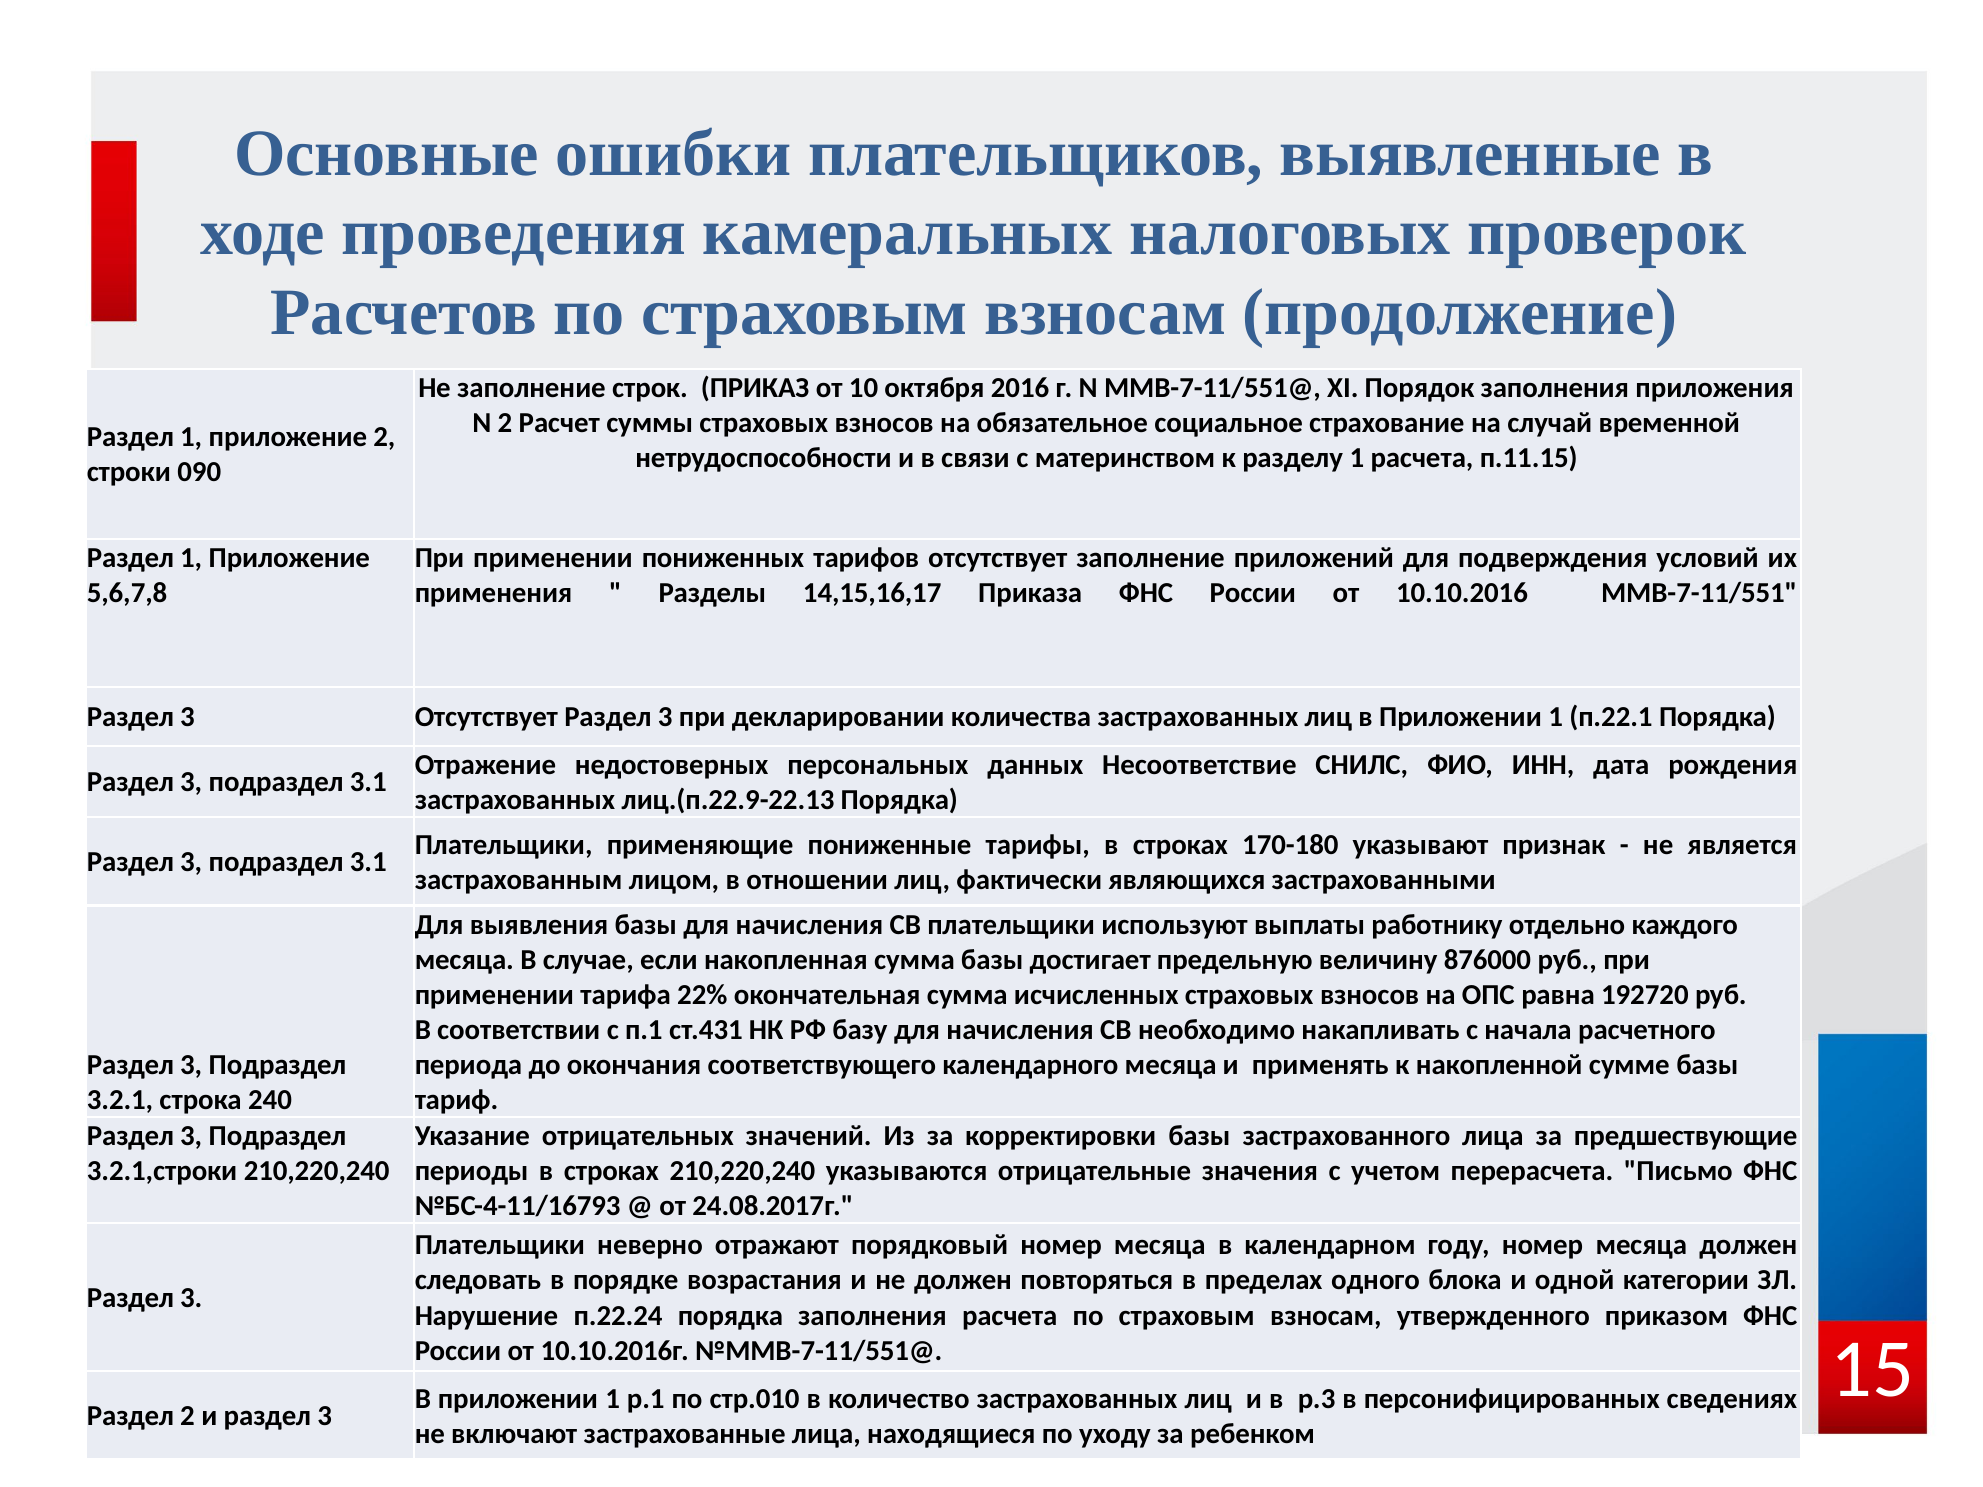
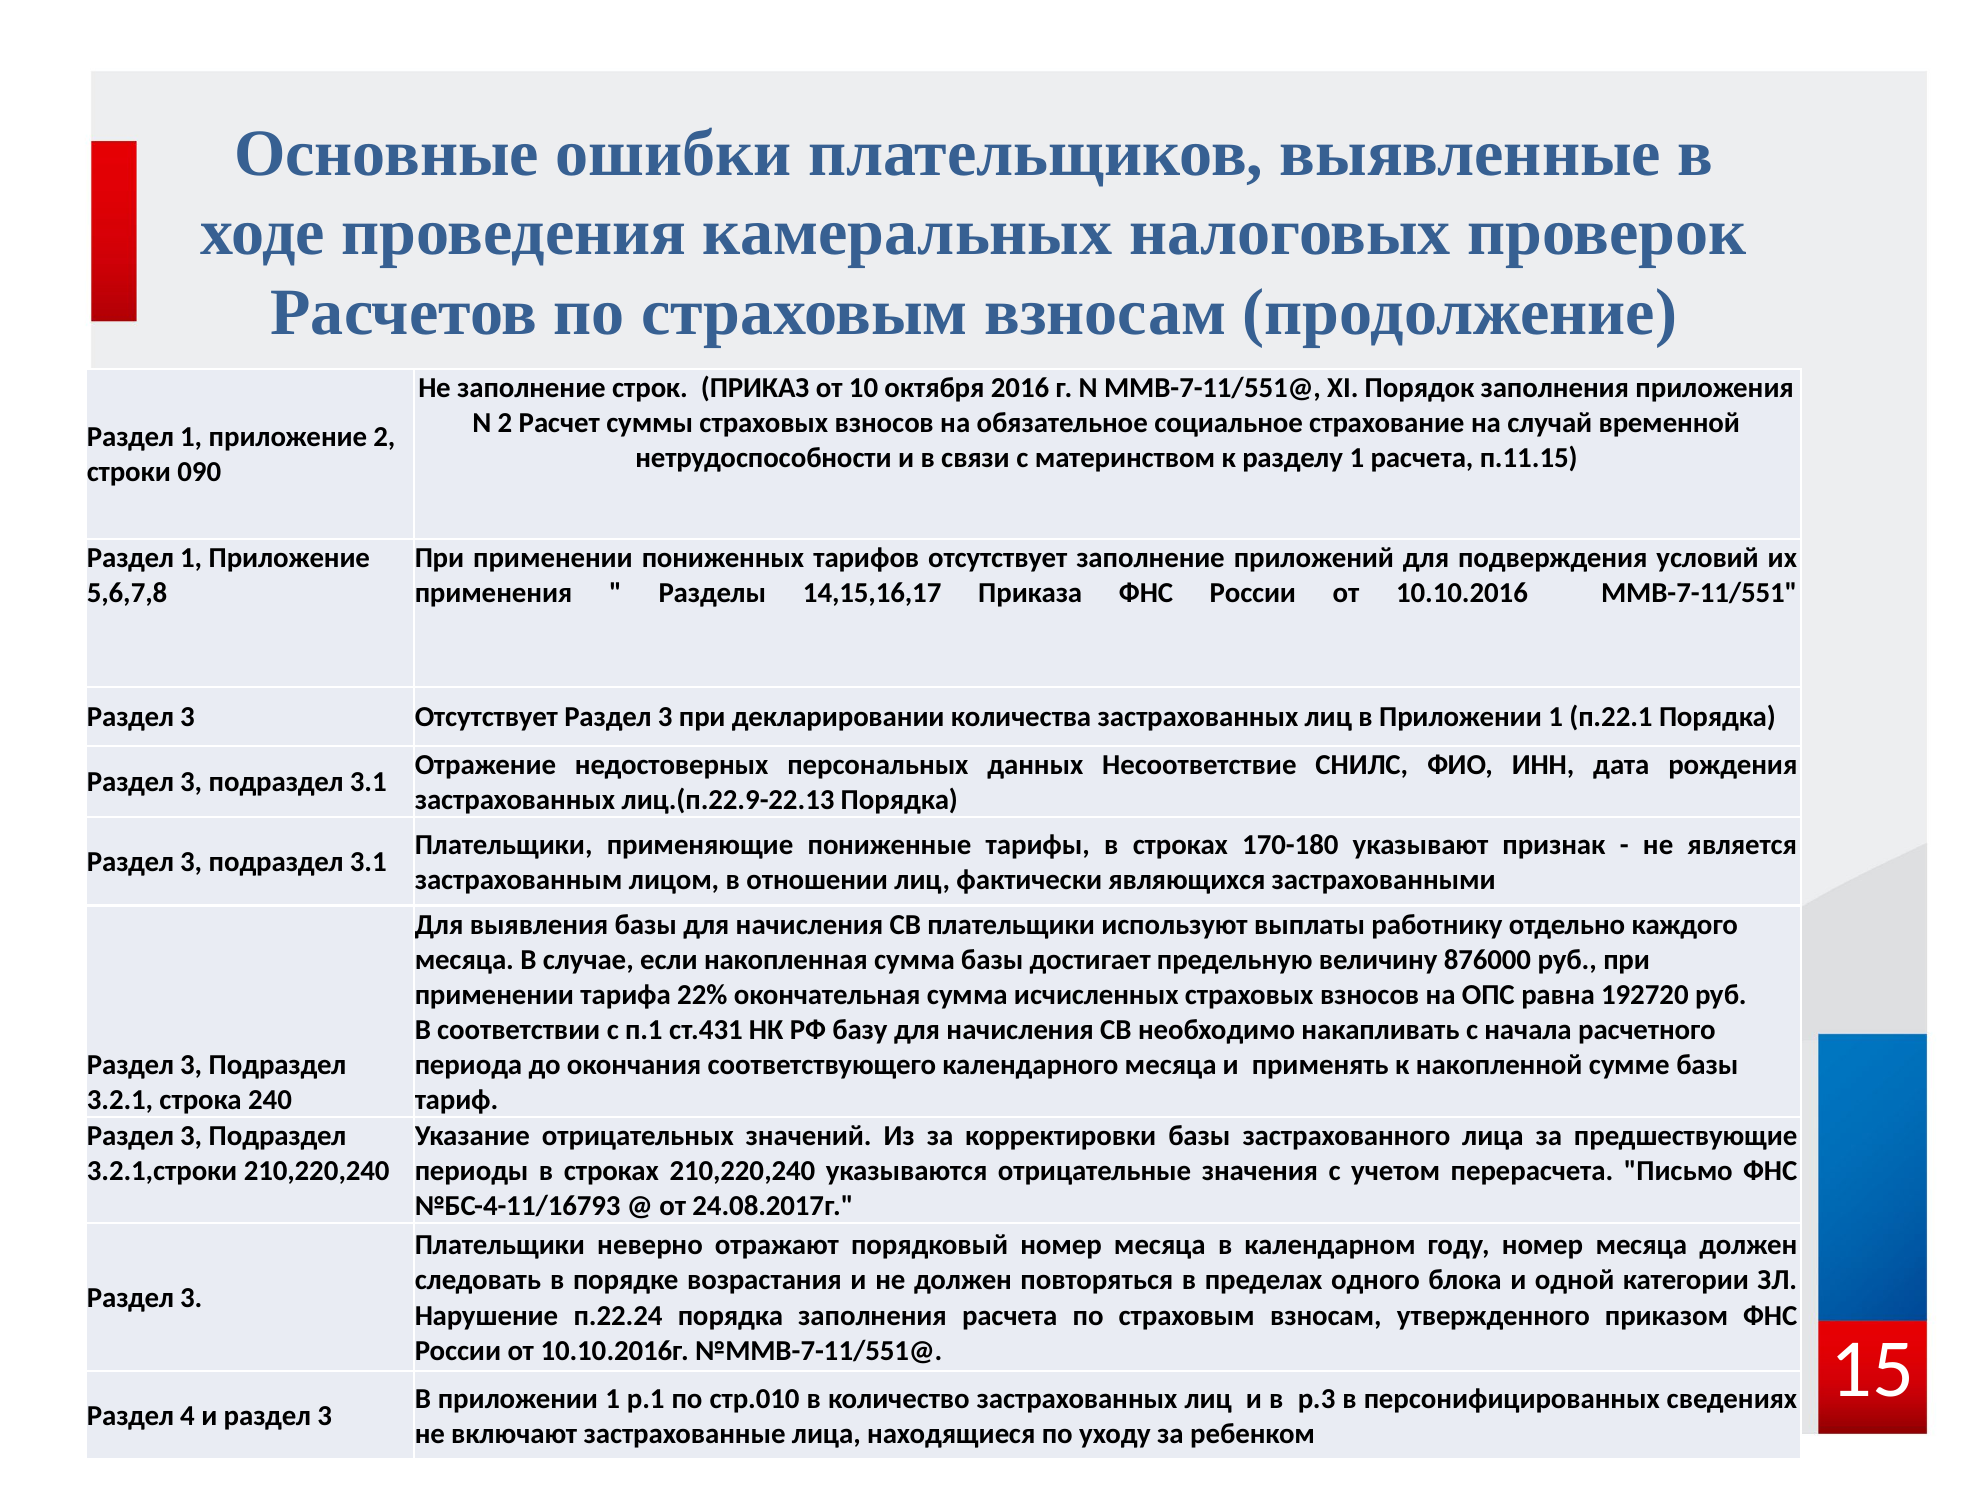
Раздел 2: 2 -> 4 (188, 1416)
